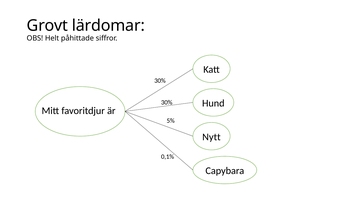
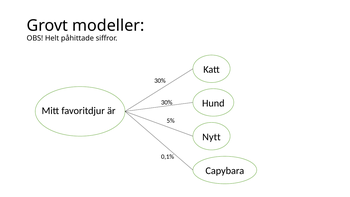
lärdomar: lärdomar -> modeller (108, 25)
